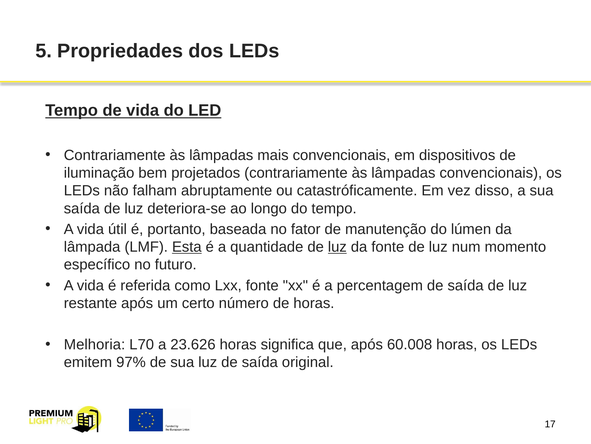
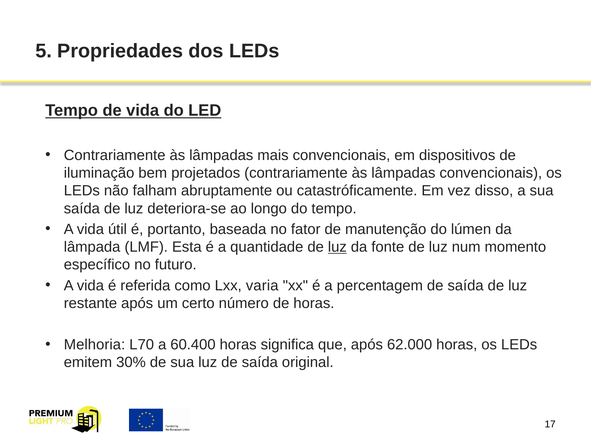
Esta underline: present -> none (187, 247)
Lxx fonte: fonte -> varia (262, 285)
23.626: 23.626 -> 60.400 (193, 344)
60.008: 60.008 -> 62.000 (410, 344)
97%: 97% -> 30% (131, 362)
